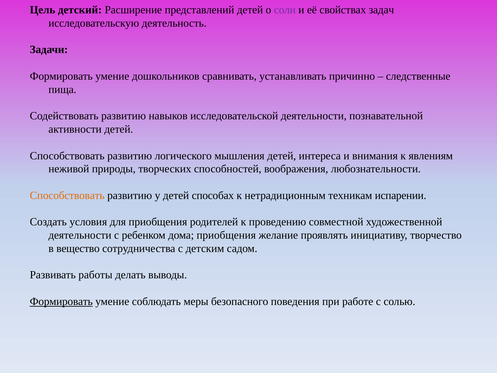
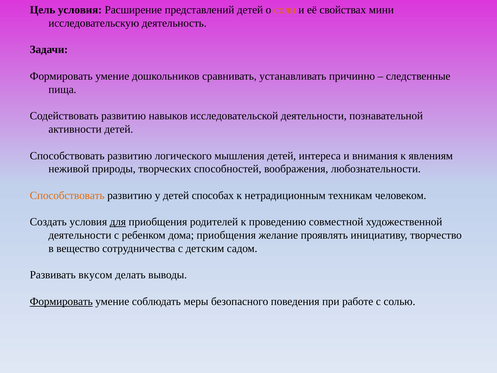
Цель детский: детский -> условия (80, 10)
соли colour: purple -> orange (285, 10)
задач: задач -> мини (381, 10)
испарении: испарении -> человеком (401, 195)
для underline: none -> present (118, 222)
работы: работы -> вкусом (95, 275)
